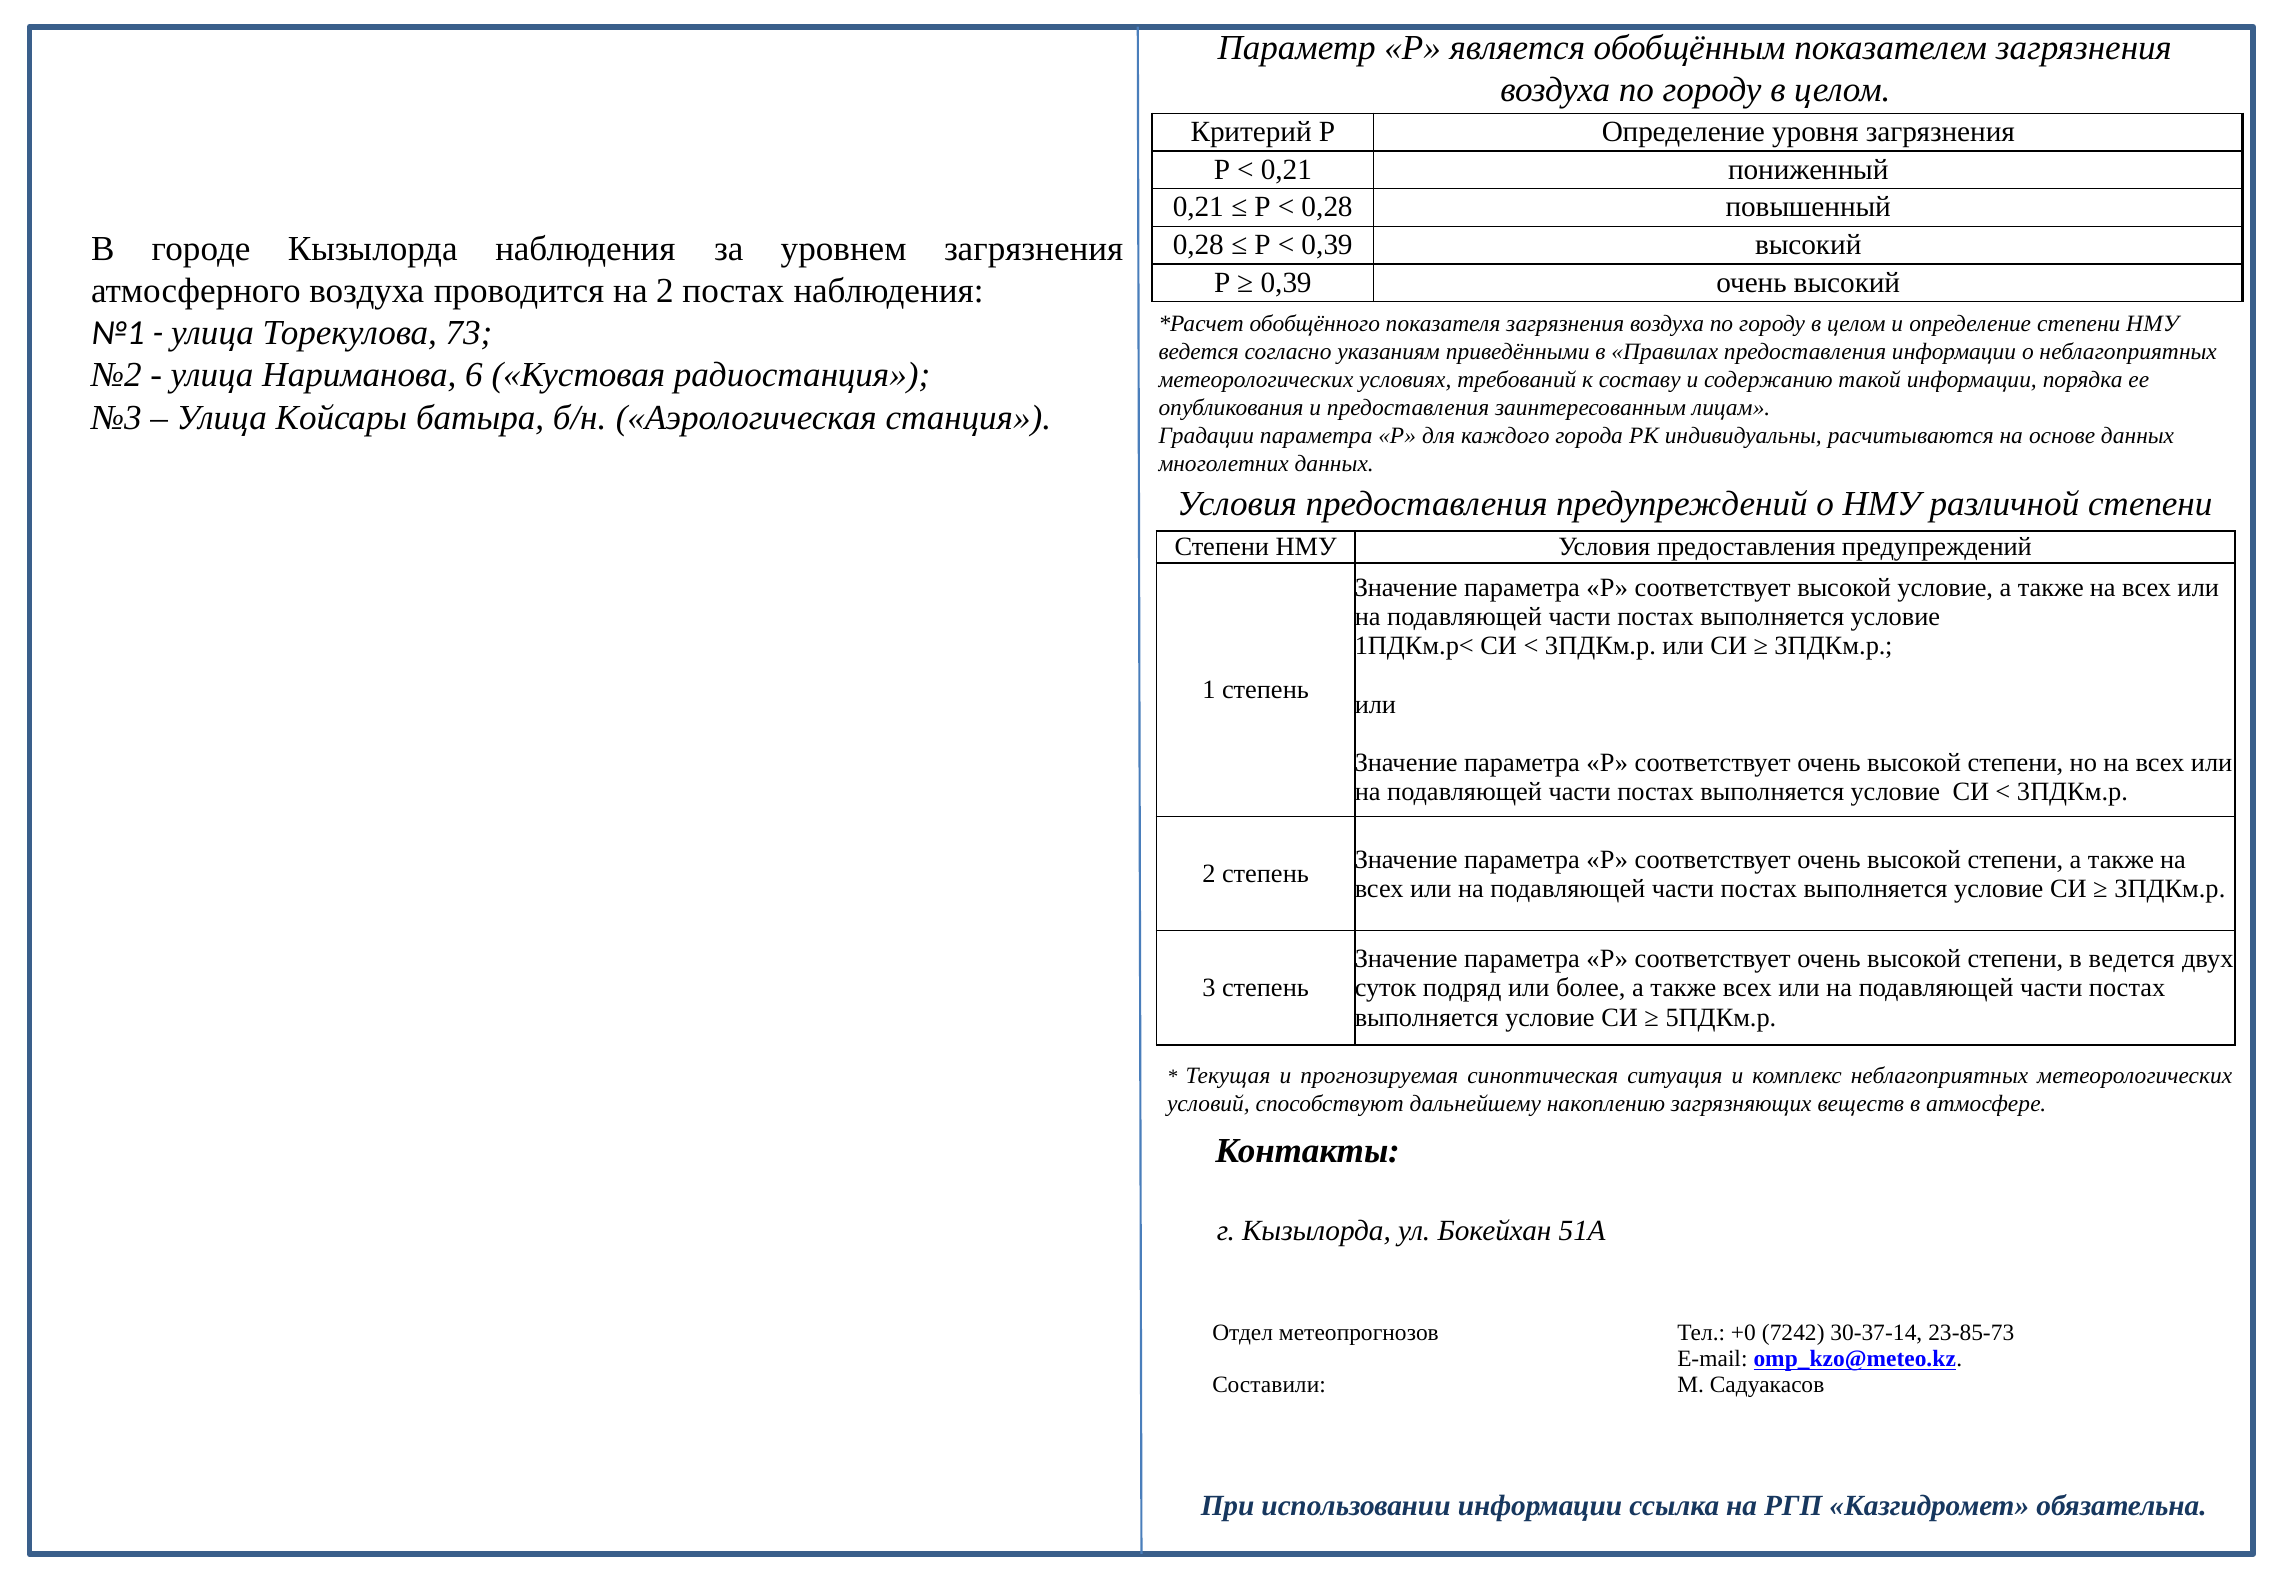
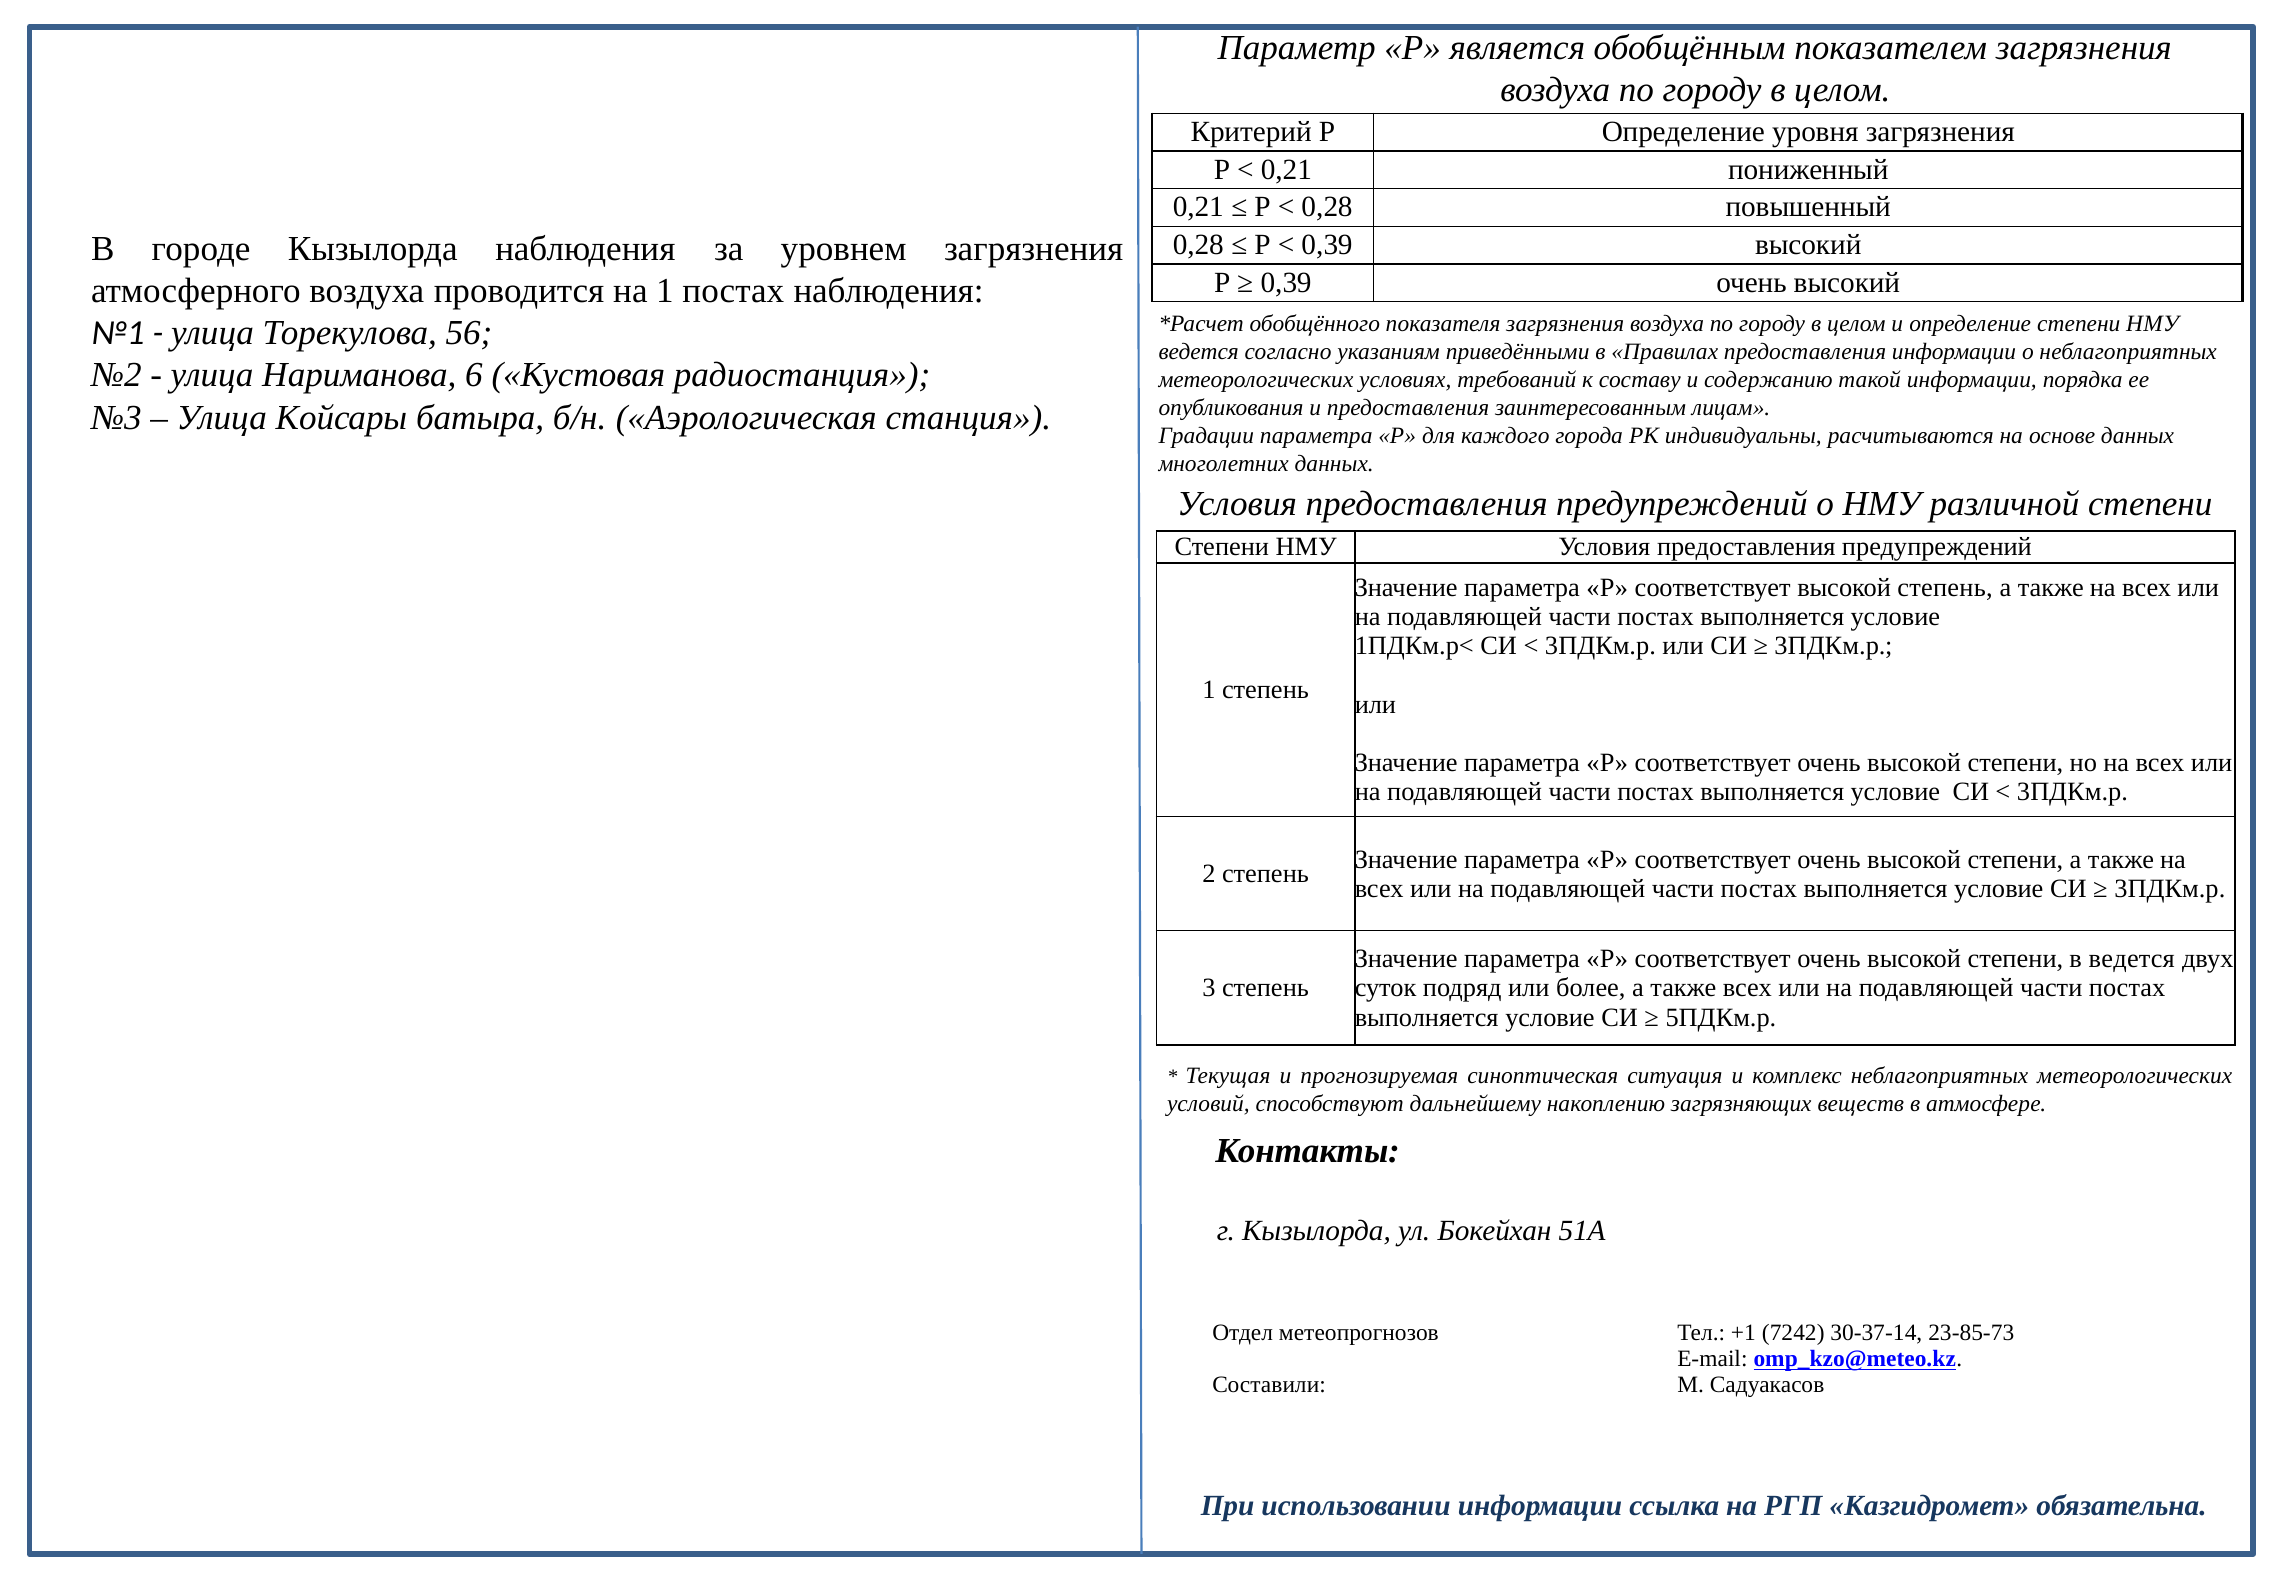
на 2: 2 -> 1 (665, 291)
73: 73 -> 56 (469, 333)
высокой условие: условие -> степень (1945, 588)
+0: +0 -> +1 (1743, 1333)
